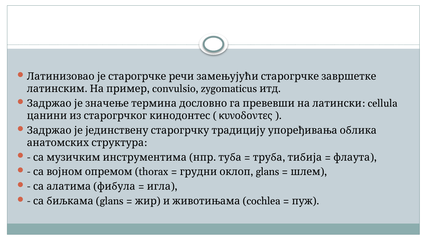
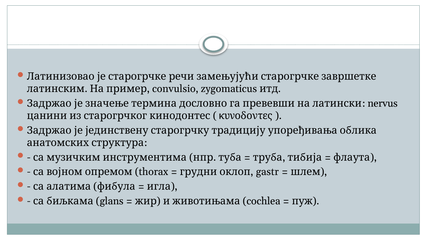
cellula: cellula -> nervus (383, 104)
glans: glans -> gastr (267, 172)
